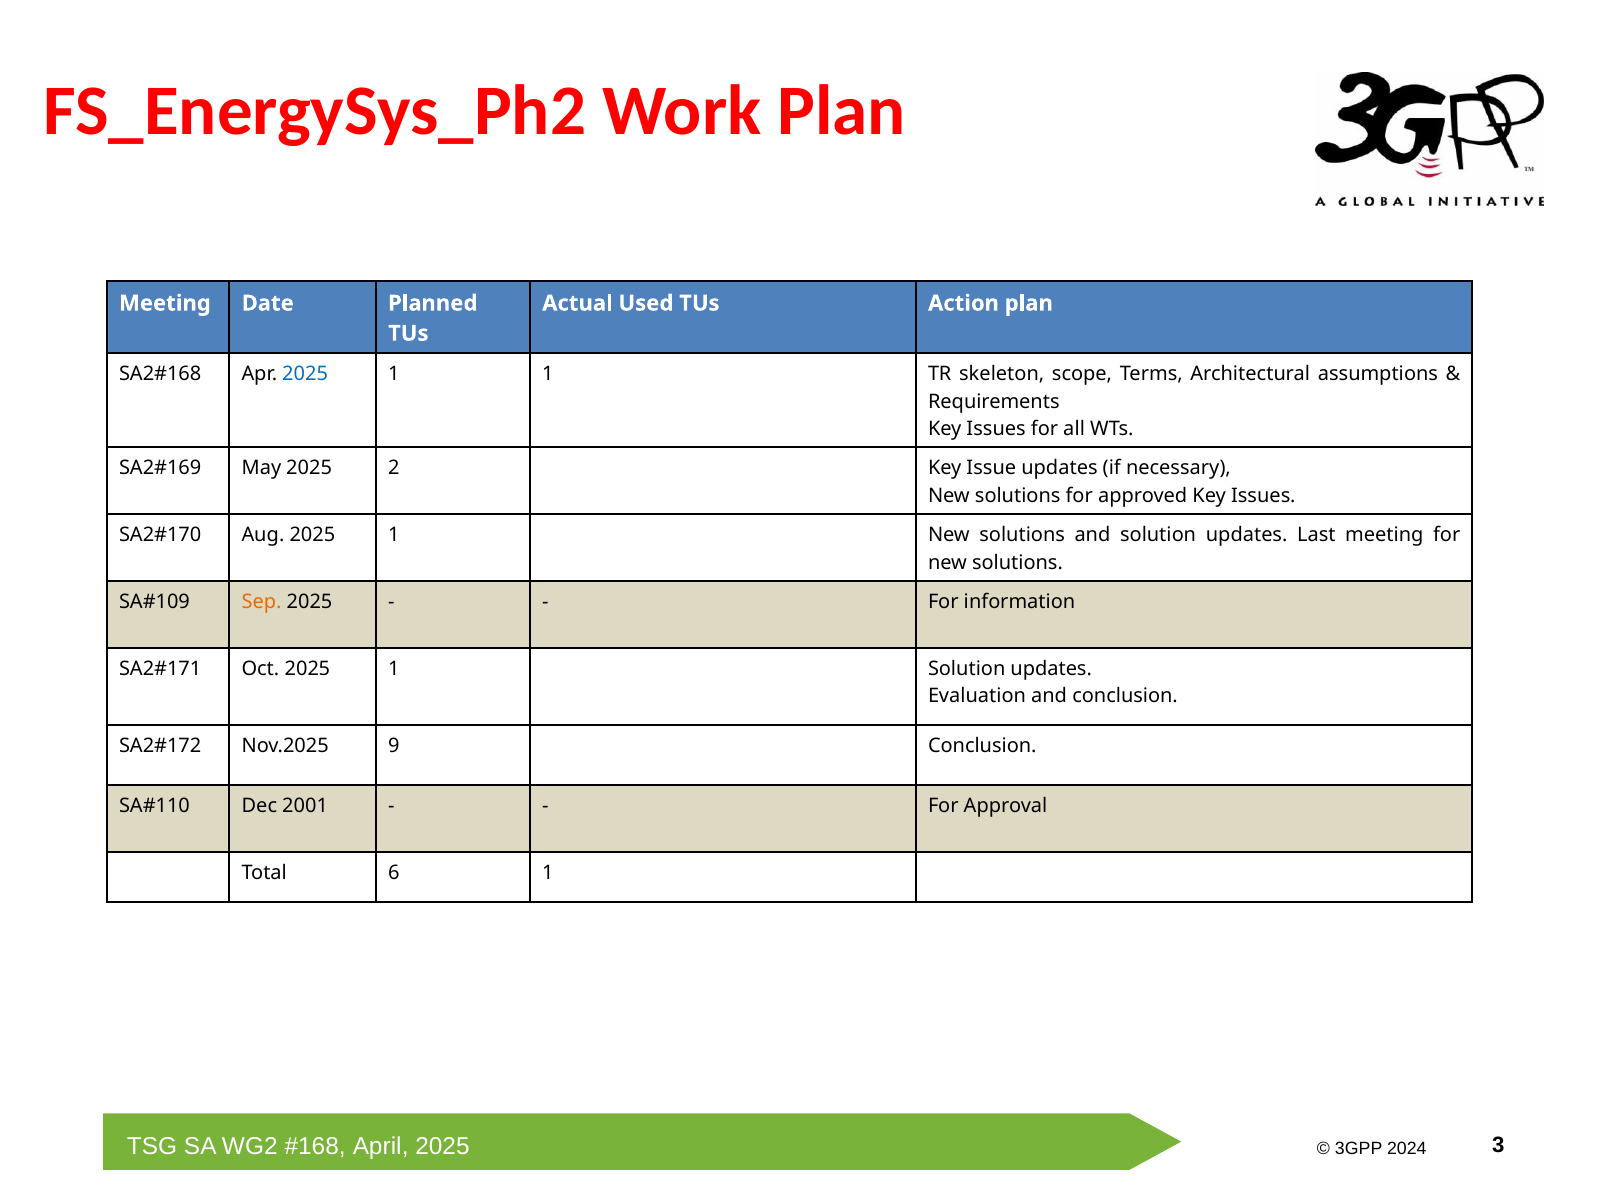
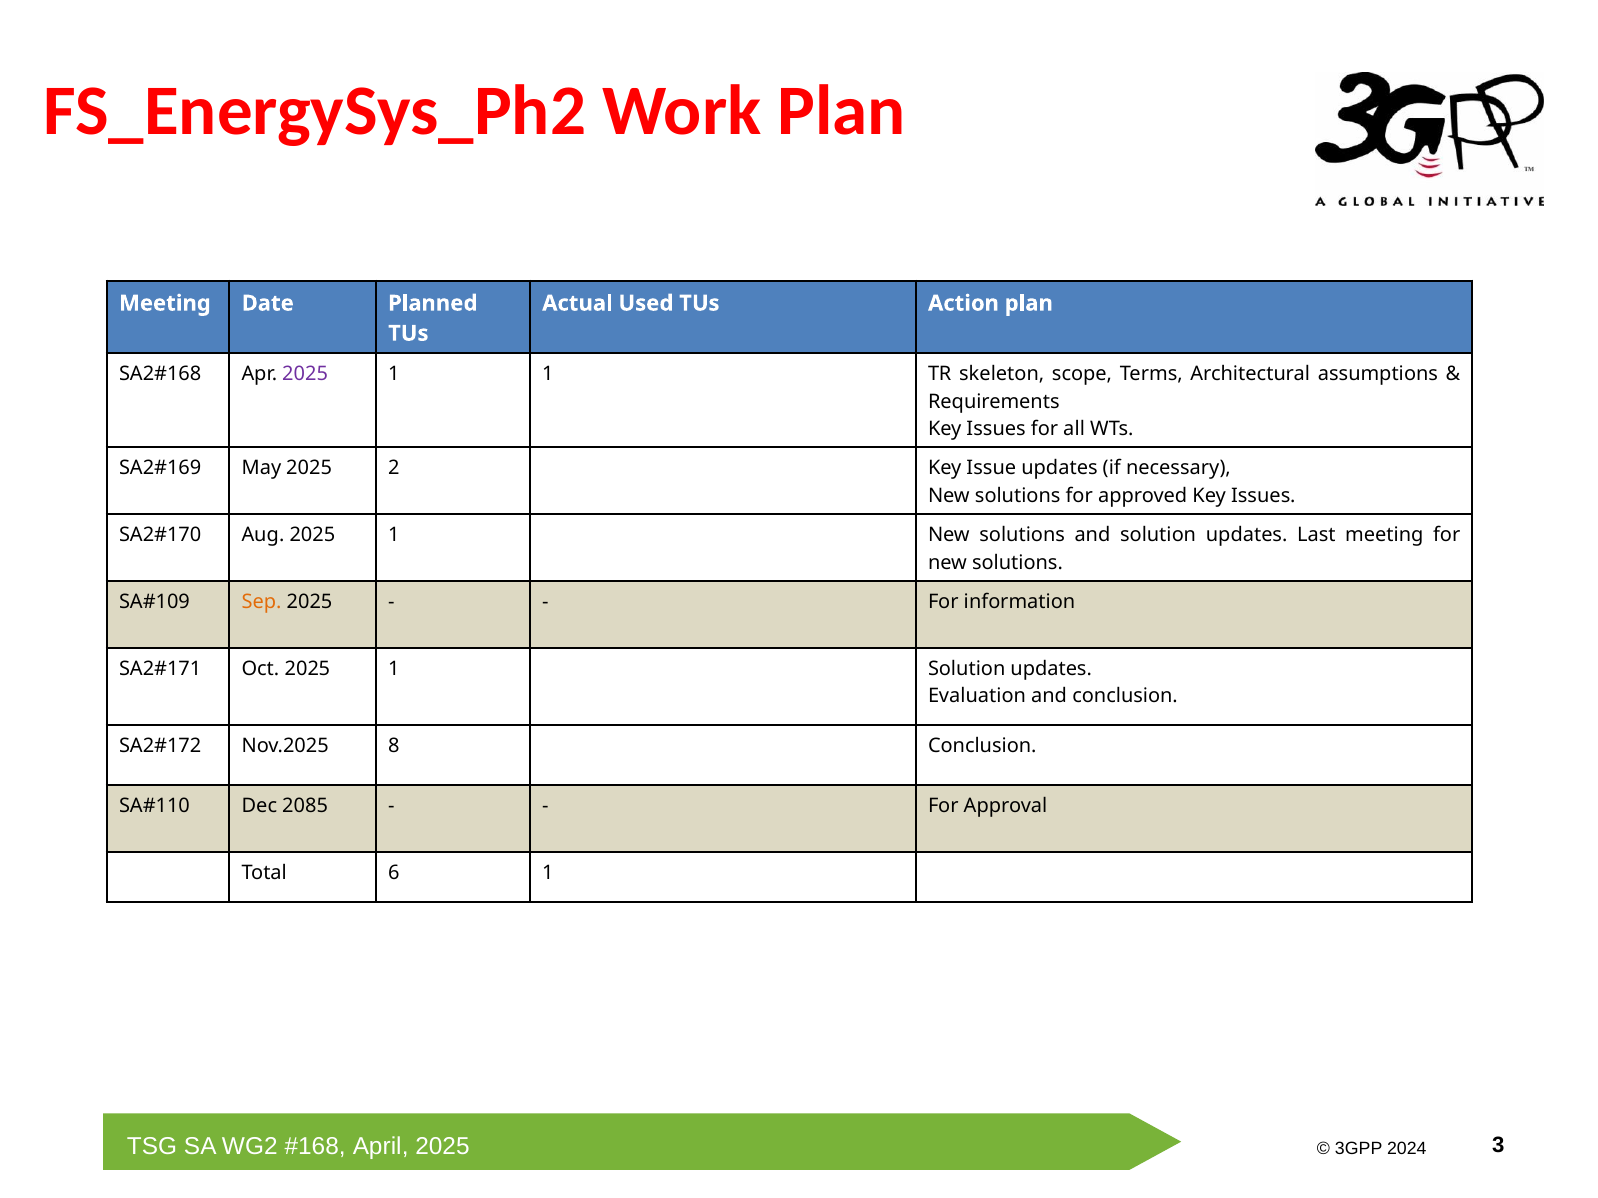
2025 colour: blue -> purple (305, 375)
9: 9 -> 8 (394, 746)
2001: 2001 -> 2085 (305, 807)
